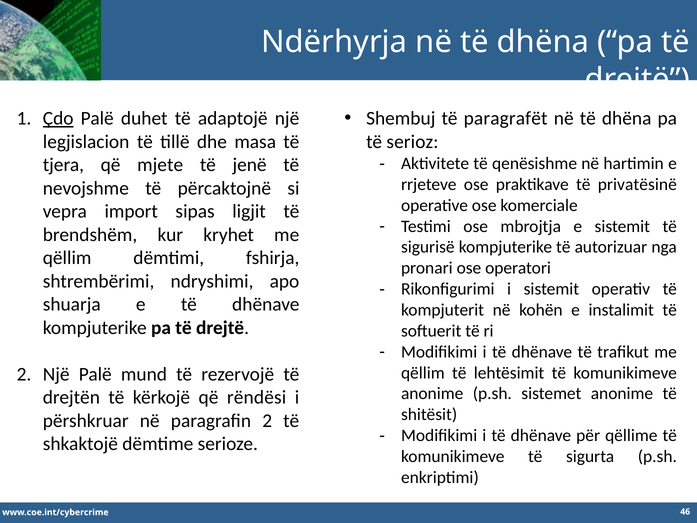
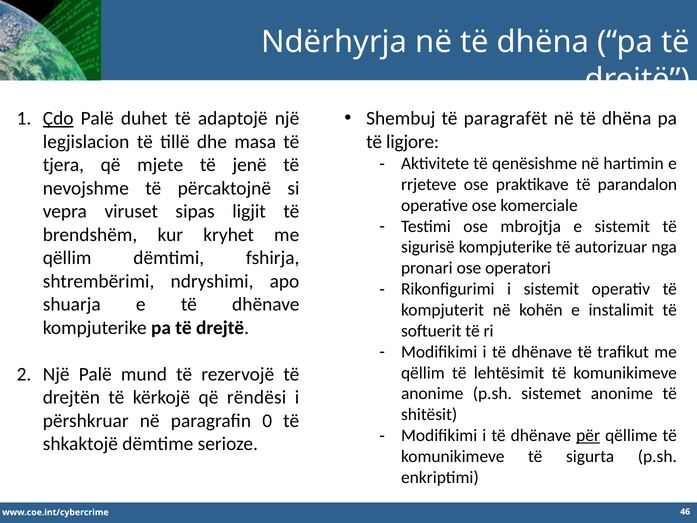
serioz: serioz -> ligjore (413, 142)
privatësinë: privatësinë -> parandalon (637, 184)
import: import -> viruset (131, 211)
paragrafin 2: 2 -> 0 (267, 420)
për underline: none -> present (588, 435)
